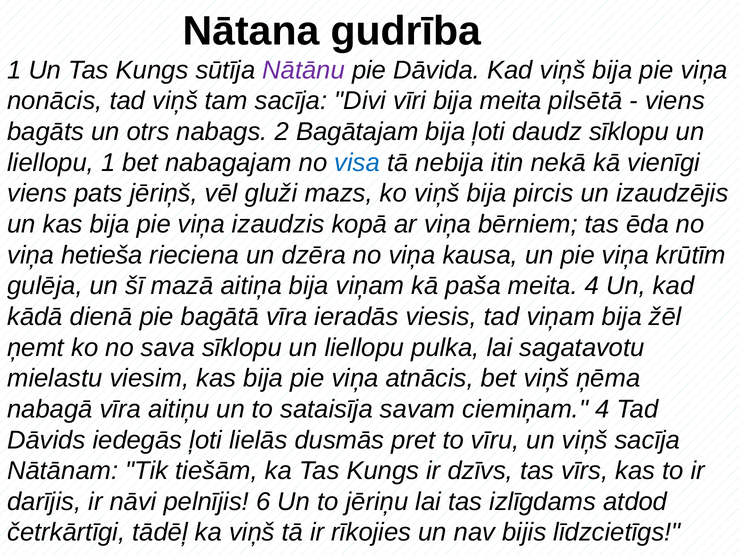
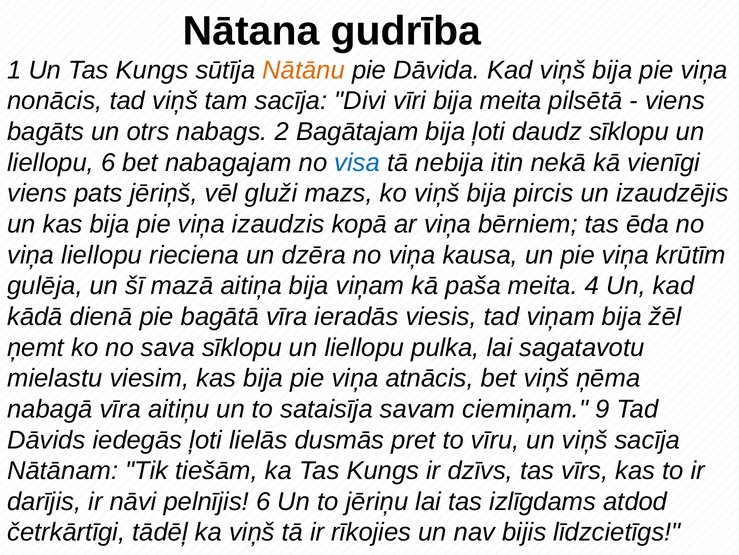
Nātānu colour: purple -> orange (304, 70)
liellopu 1: 1 -> 6 (108, 162)
viņa hetieša: hetieša -> liellopu (102, 255)
ciemiņam 4: 4 -> 9 (602, 409)
